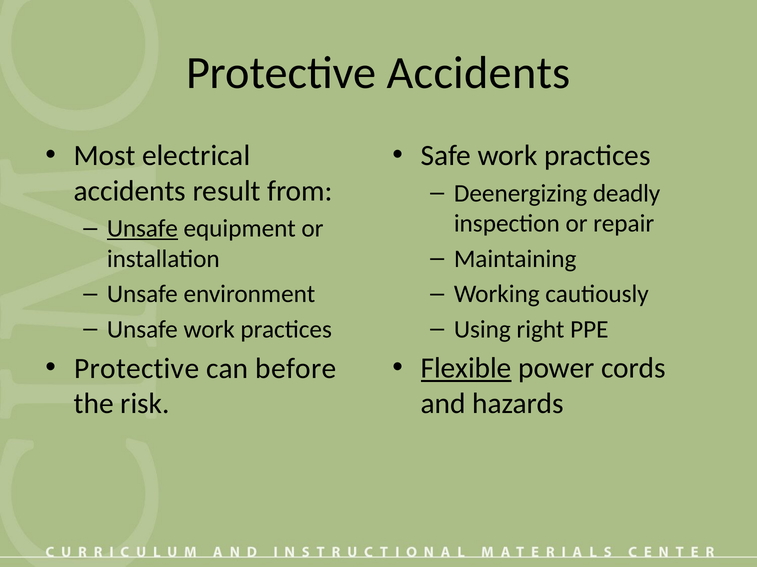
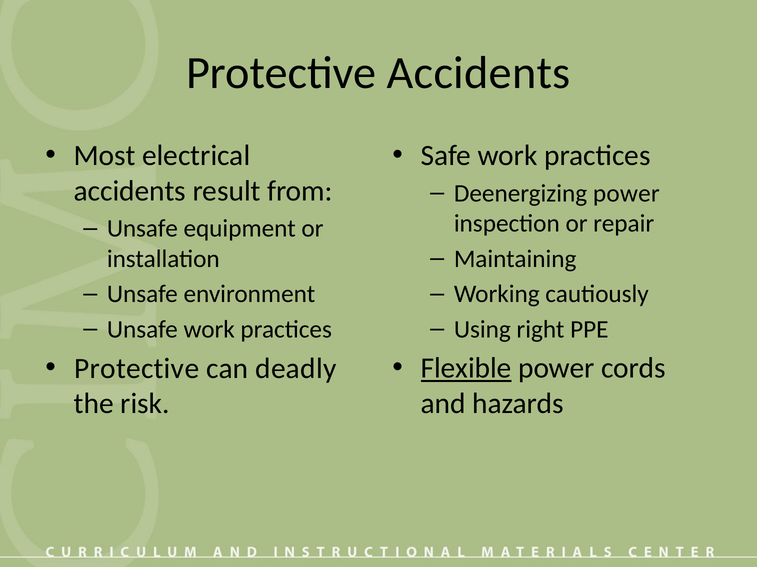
Deenergizing deadly: deadly -> power (626, 194)
Unsafe underline: present -> none (142, 229)
before: before -> deadly (296, 369)
